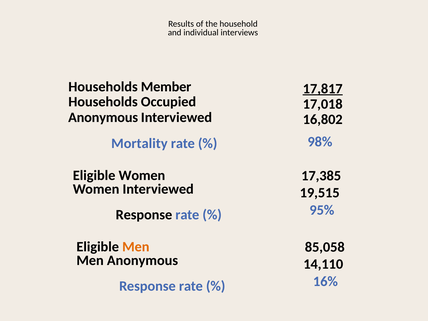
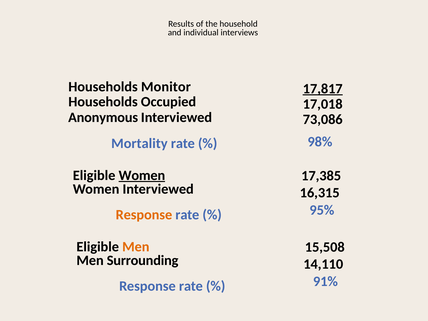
Member: Member -> Monitor (166, 87)
16,802: 16,802 -> 73,086 (323, 119)
Women underline: none -> present (142, 175)
19,515: 19,515 -> 16,315 (320, 193)
Response colour: black -> orange (144, 215)
85,058: 85,058 -> 15,508 (325, 247)
Men Anonymous: Anonymous -> Surrounding (143, 260)
16%: 16% -> 91% (325, 281)
